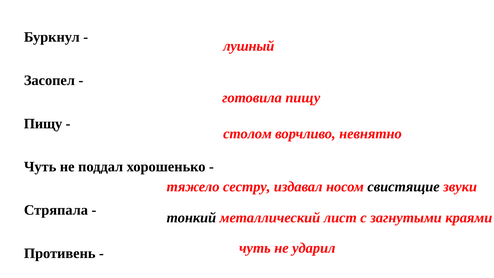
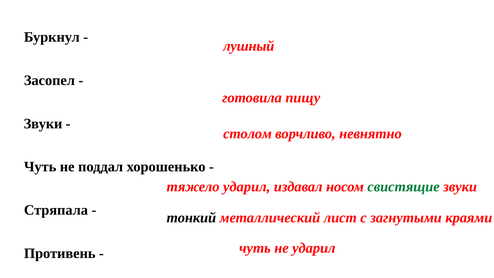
Пищу: Пищу -> Звуки (43, 124)
тяжело сестру: сестру -> ударил (247, 187)
свистящие colour: black -> green (404, 187)
